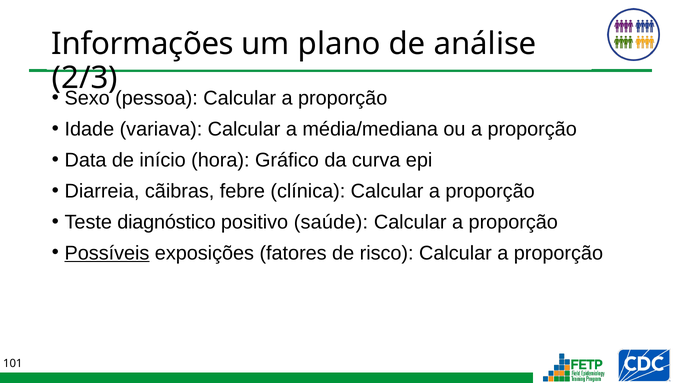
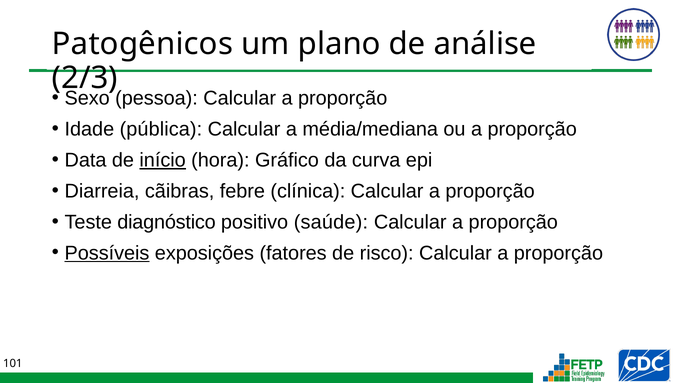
Informações: Informações -> Patogênicos (142, 44)
variava: variava -> pública (161, 129)
início underline: none -> present (163, 160)
